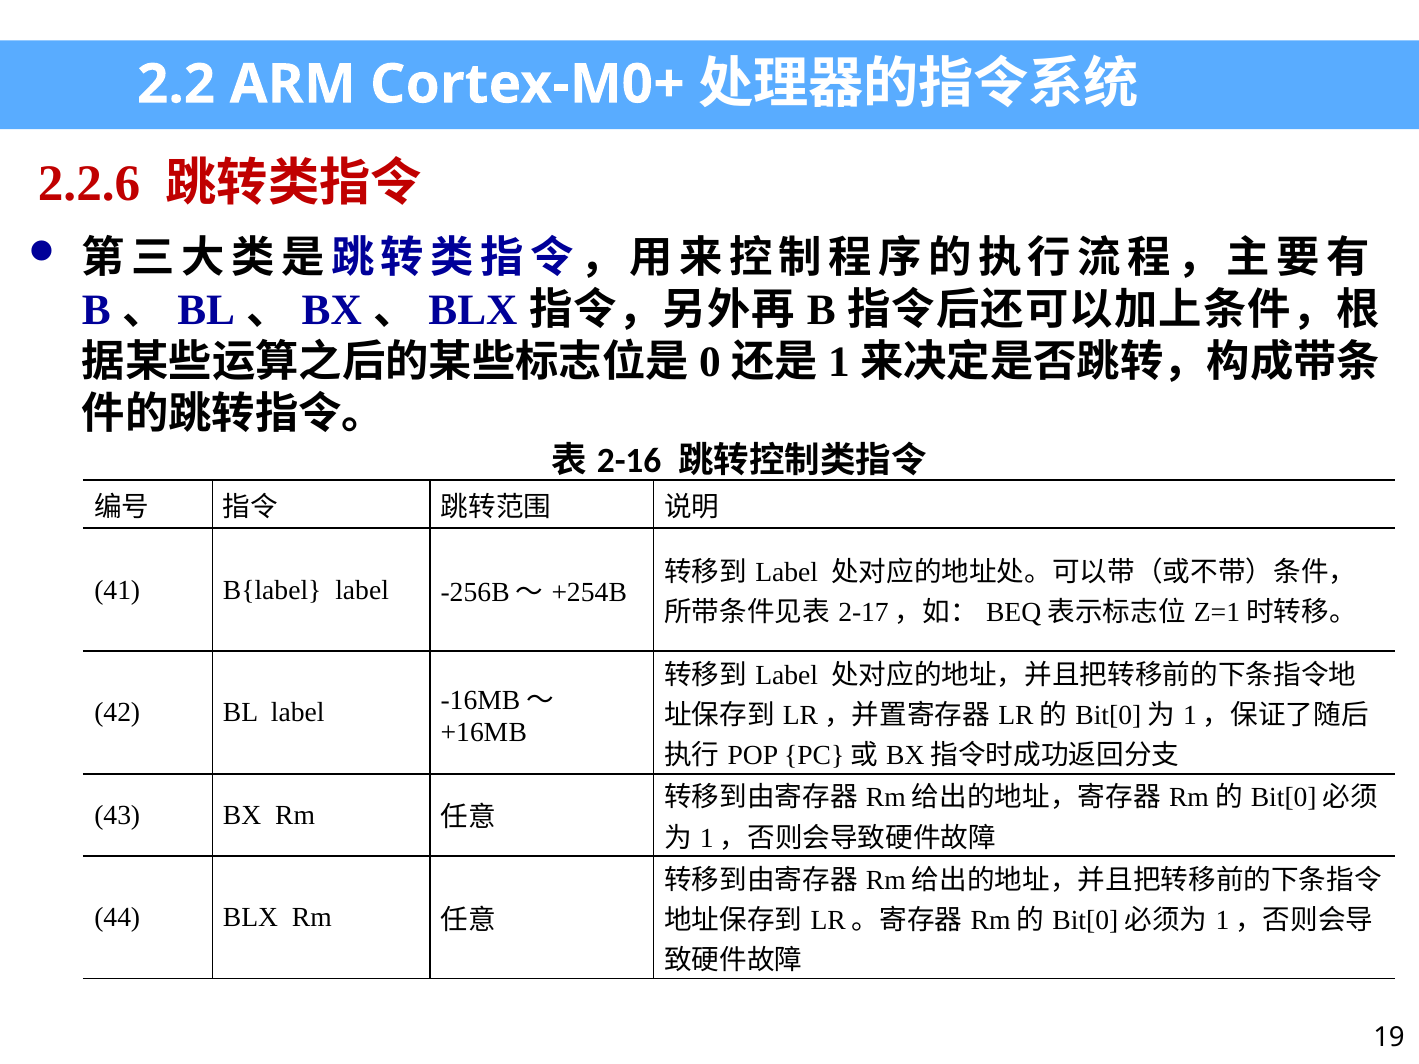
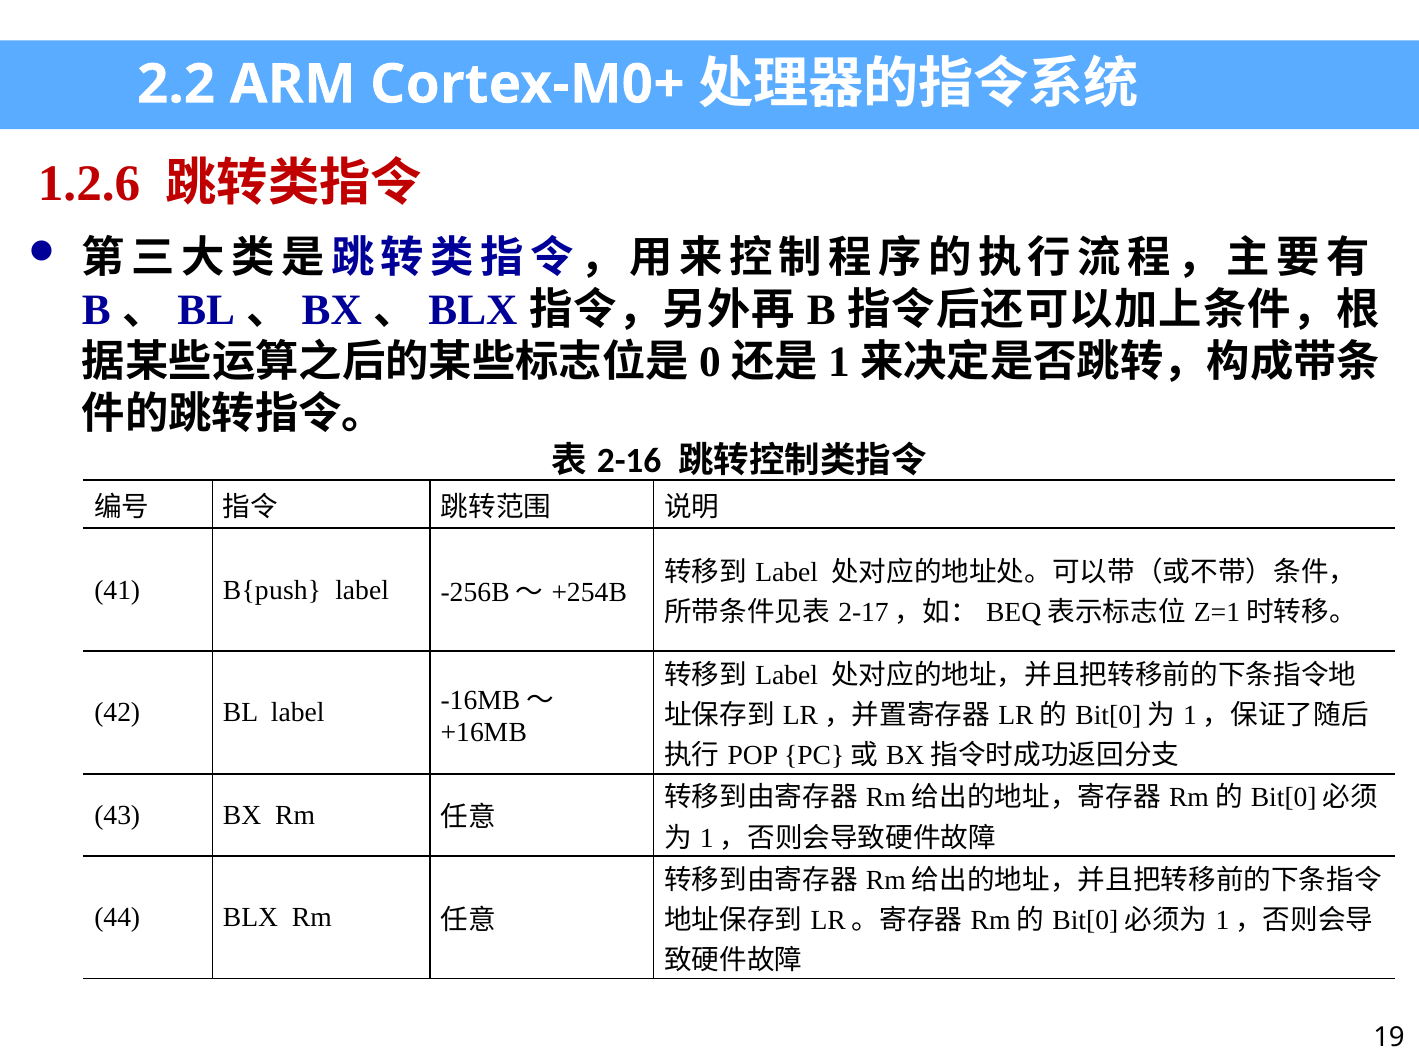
2.2.6: 2.2.6 -> 1.2.6 (89, 184)
B{label: B{label -> B{push (272, 590)
